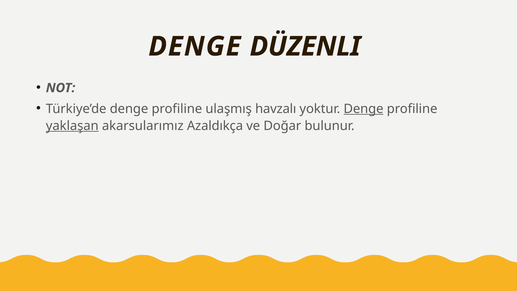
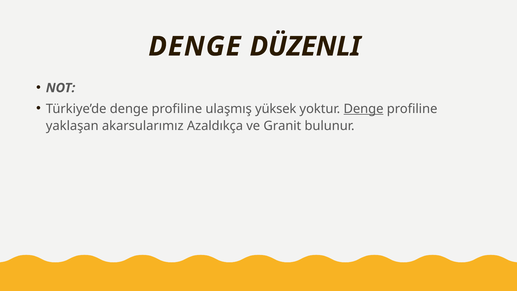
havzalı: havzalı -> yüksek (276, 109)
yaklaşan underline: present -> none (72, 126)
Doğar: Doğar -> Granit (282, 126)
